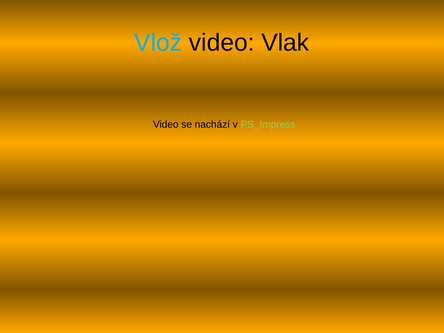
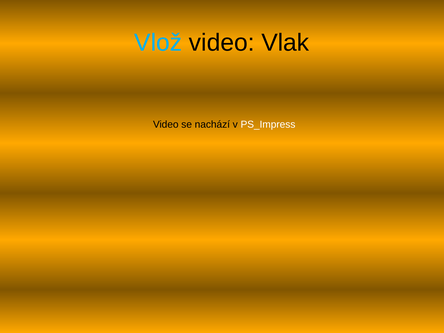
PS_Impress colour: light green -> white (268, 124)
